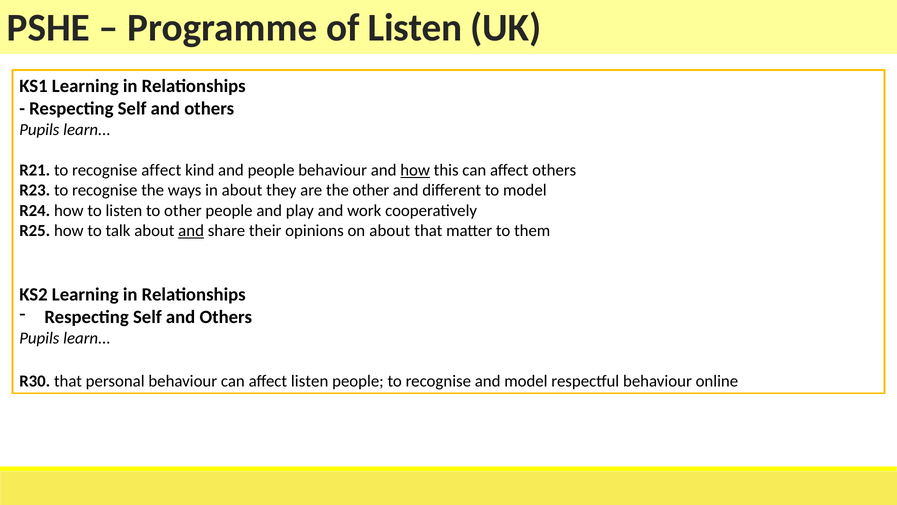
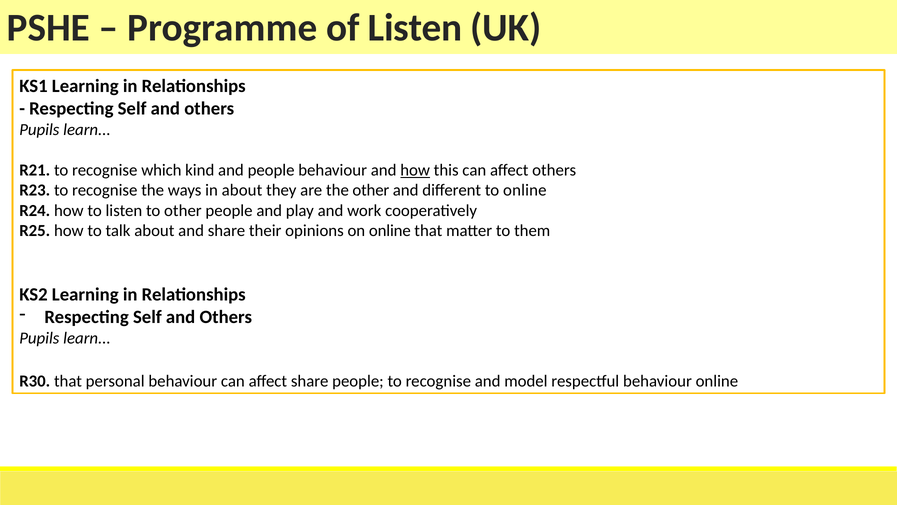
recognise affect: affect -> which (161, 170)
to model: model -> online (525, 190)
and underline: present -> none (191, 230)
on about: about -> online (390, 230)
affect listen: listen -> share (310, 381)
